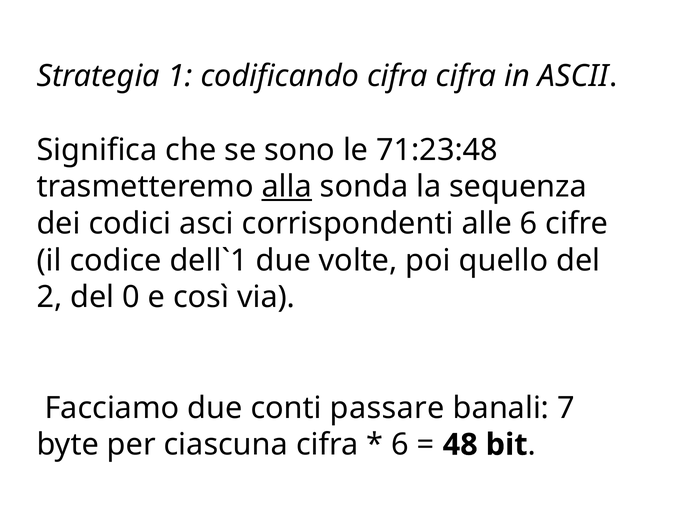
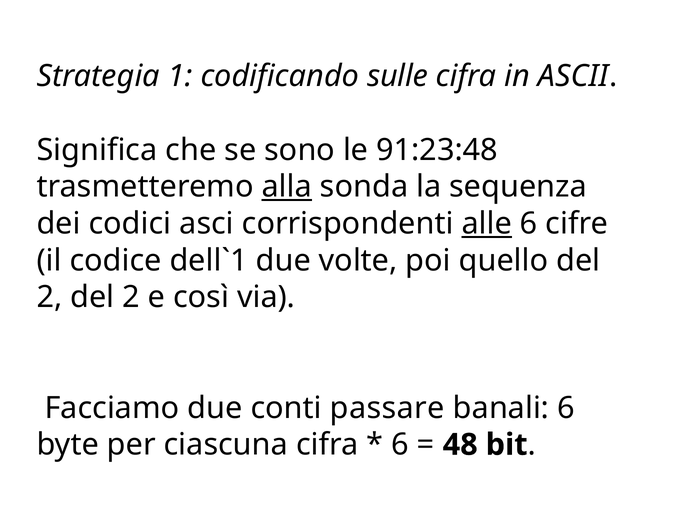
codificando cifra: cifra -> sulle (398, 76)
71:23:48: 71:23:48 -> 91:23:48 (437, 150)
alle underline: none -> present (487, 223)
2 del 0: 0 -> 2 (131, 297)
banali 7: 7 -> 6 (566, 407)
